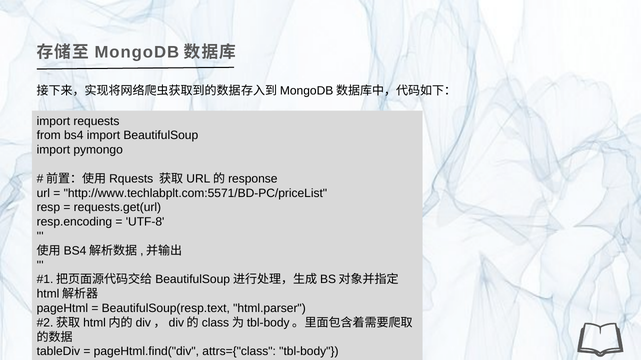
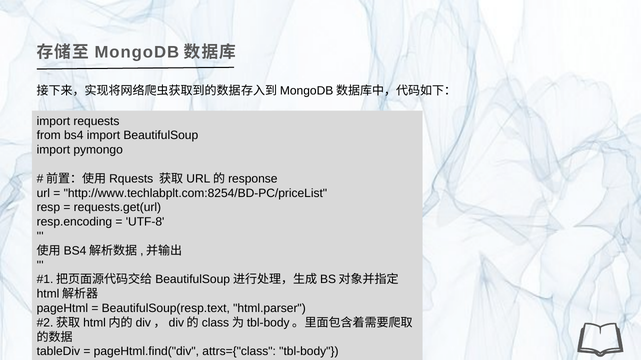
http://www.techlabplt.com:5571/BD-PC/priceList: http://www.techlabplt.com:5571/BD-PC/priceList -> http://www.techlabplt.com:8254/BD-PC/priceList (195, 193)
